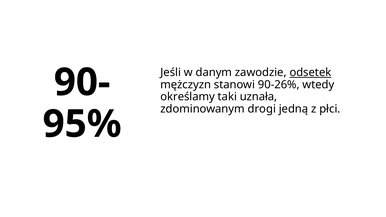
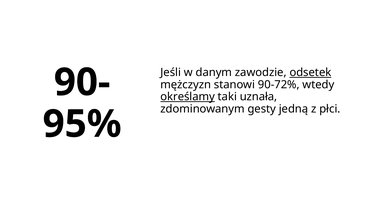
90-26%: 90-26% -> 90-72% (279, 85)
określamy underline: none -> present (188, 97)
drogi: drogi -> gesty (262, 109)
